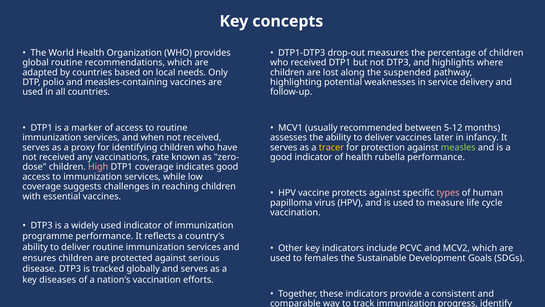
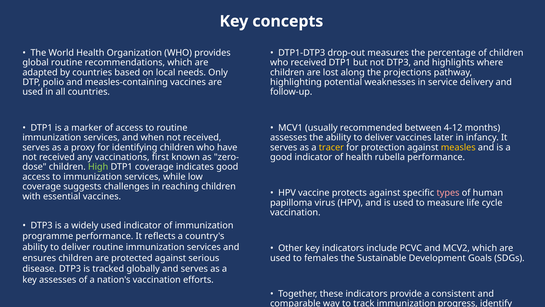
suspended: suspended -> projections (407, 72)
5-12: 5-12 -> 4-12 (453, 128)
measles colour: light green -> yellow (458, 147)
rate: rate -> first (160, 157)
High colour: pink -> light green (98, 167)
key diseases: diseases -> assesses (58, 279)
